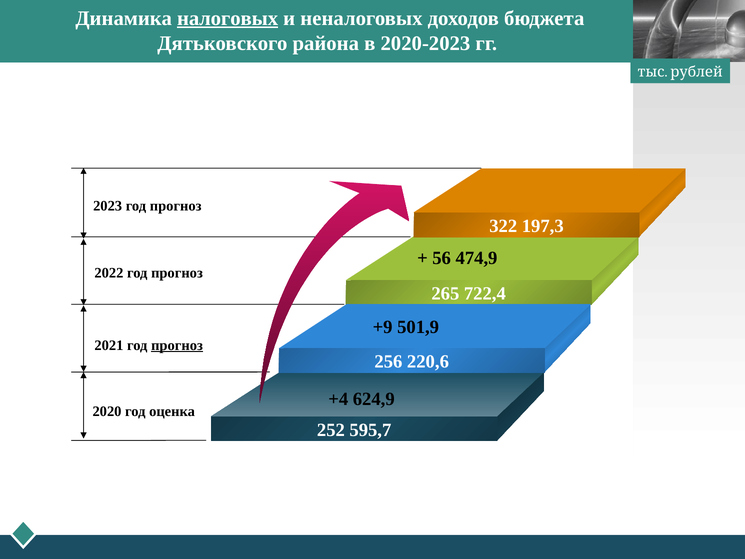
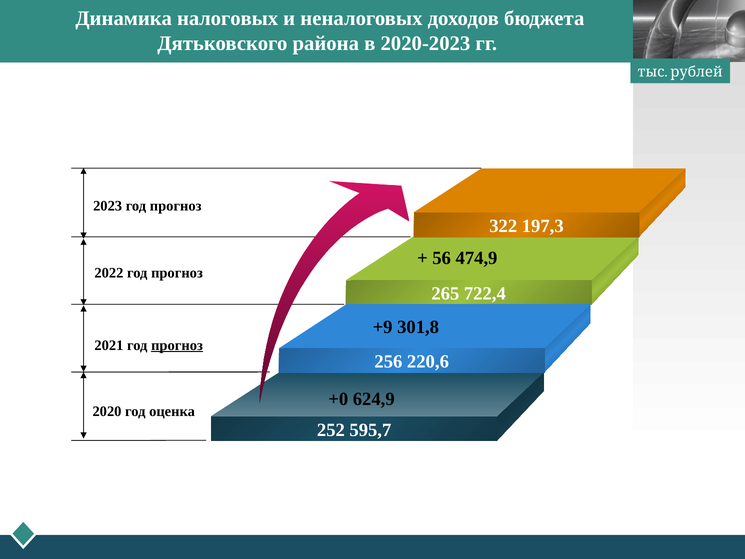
налоговых underline: present -> none (228, 18)
501,9: 501,9 -> 301,8 (418, 327)
+4: +4 -> +0 (338, 399)
